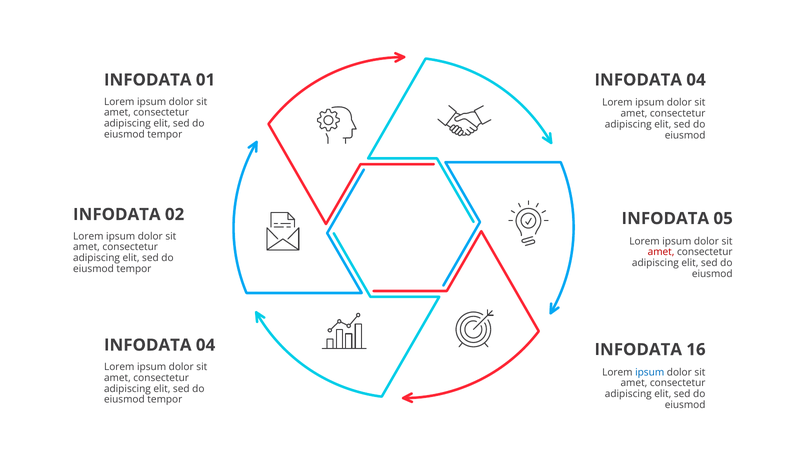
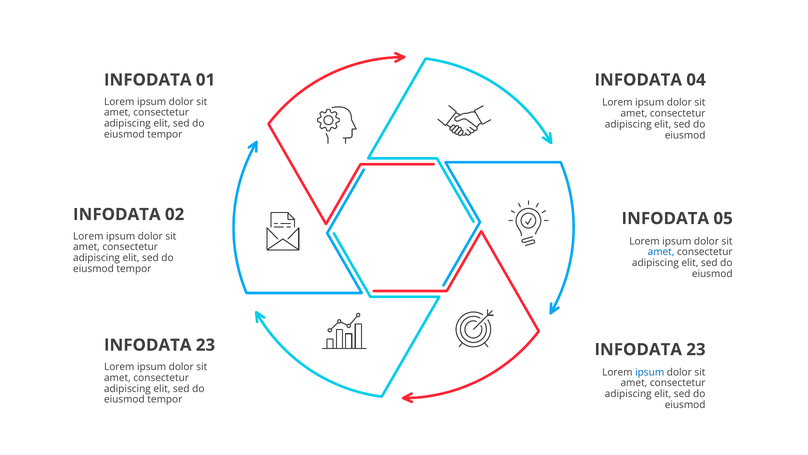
amet colour: red -> blue (661, 252)
04: 04 -> 23 (206, 345)
16: 16 -> 23 (696, 349)
